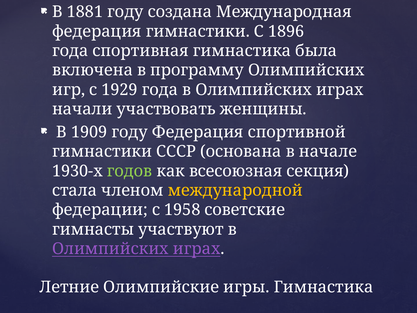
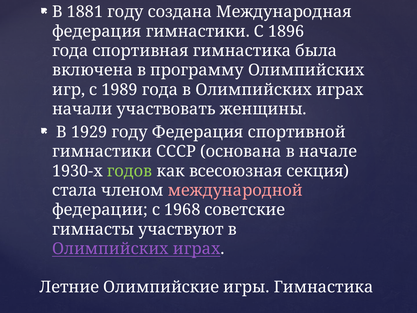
1929: 1929 -> 1989 (120, 90)
1909: 1909 -> 1929 (89, 132)
международной colour: yellow -> pink (235, 190)
1958: 1958 -> 1968 (182, 210)
